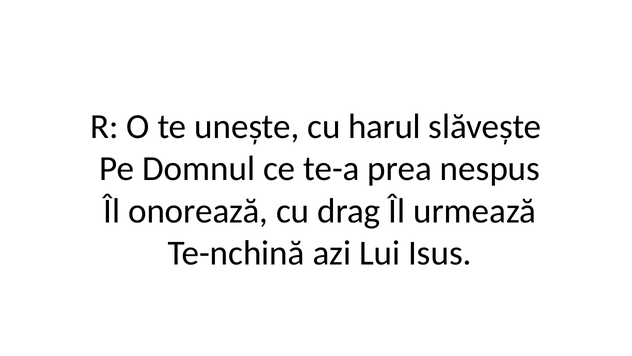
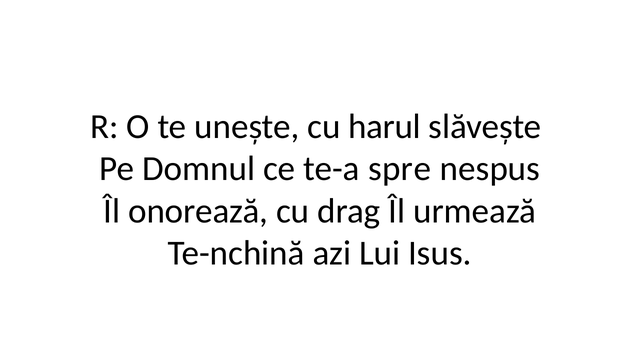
prea: prea -> spre (400, 169)
